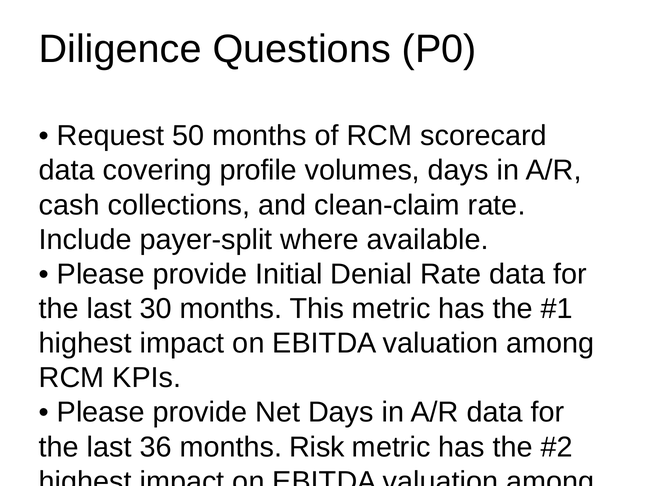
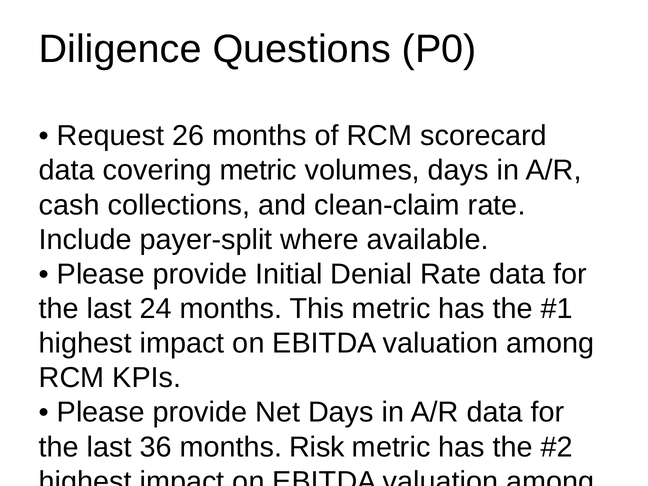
50: 50 -> 26 (188, 136)
covering profile: profile -> metric (258, 170)
30: 30 -> 24 (156, 309)
